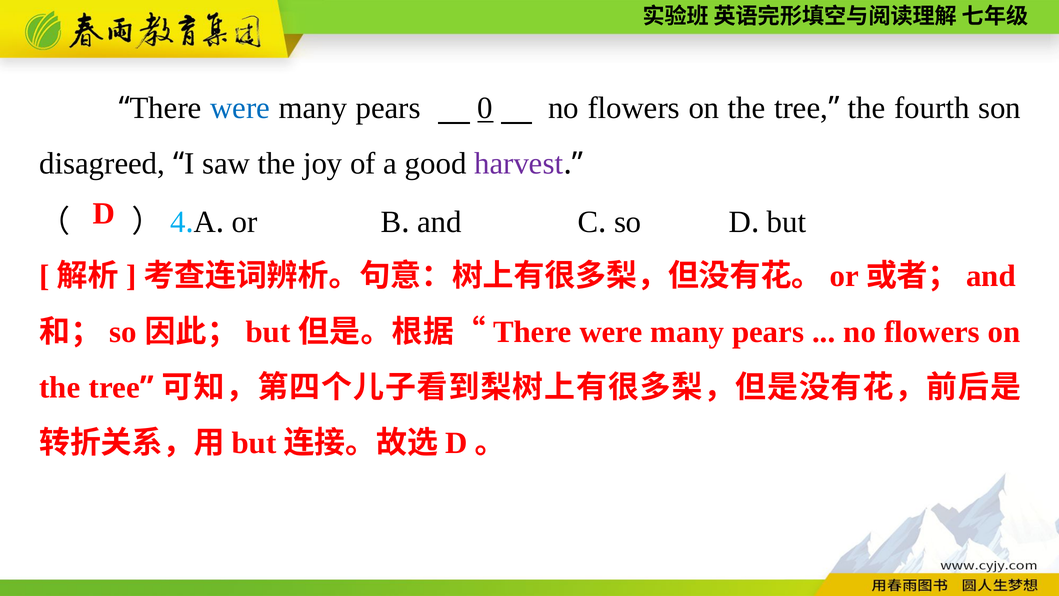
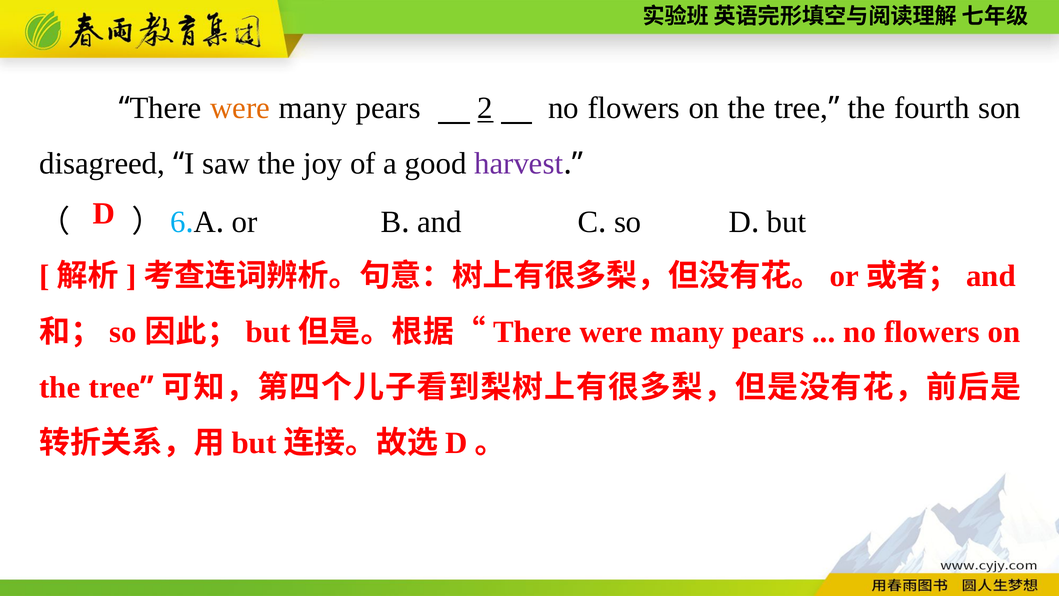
were colour: blue -> orange (240, 108)
0: 0 -> 2 (485, 108)
4: 4 -> 6 (178, 222)
